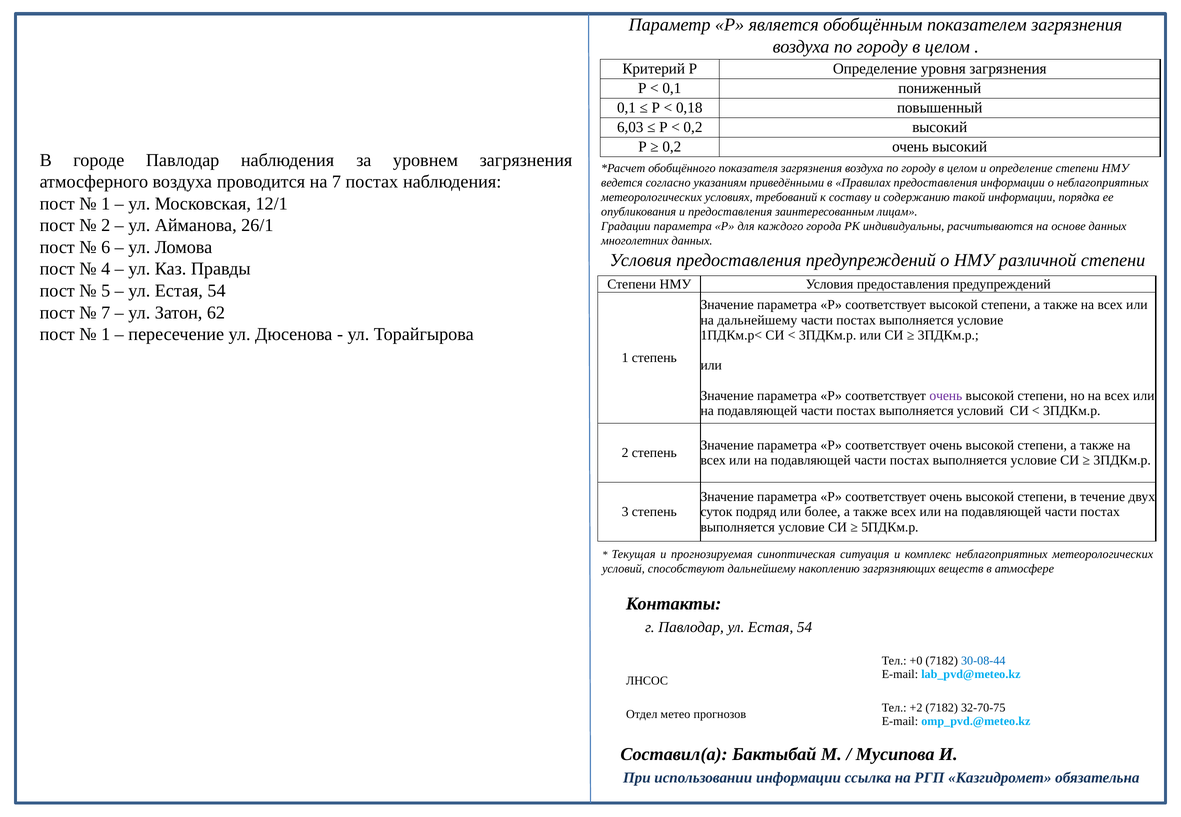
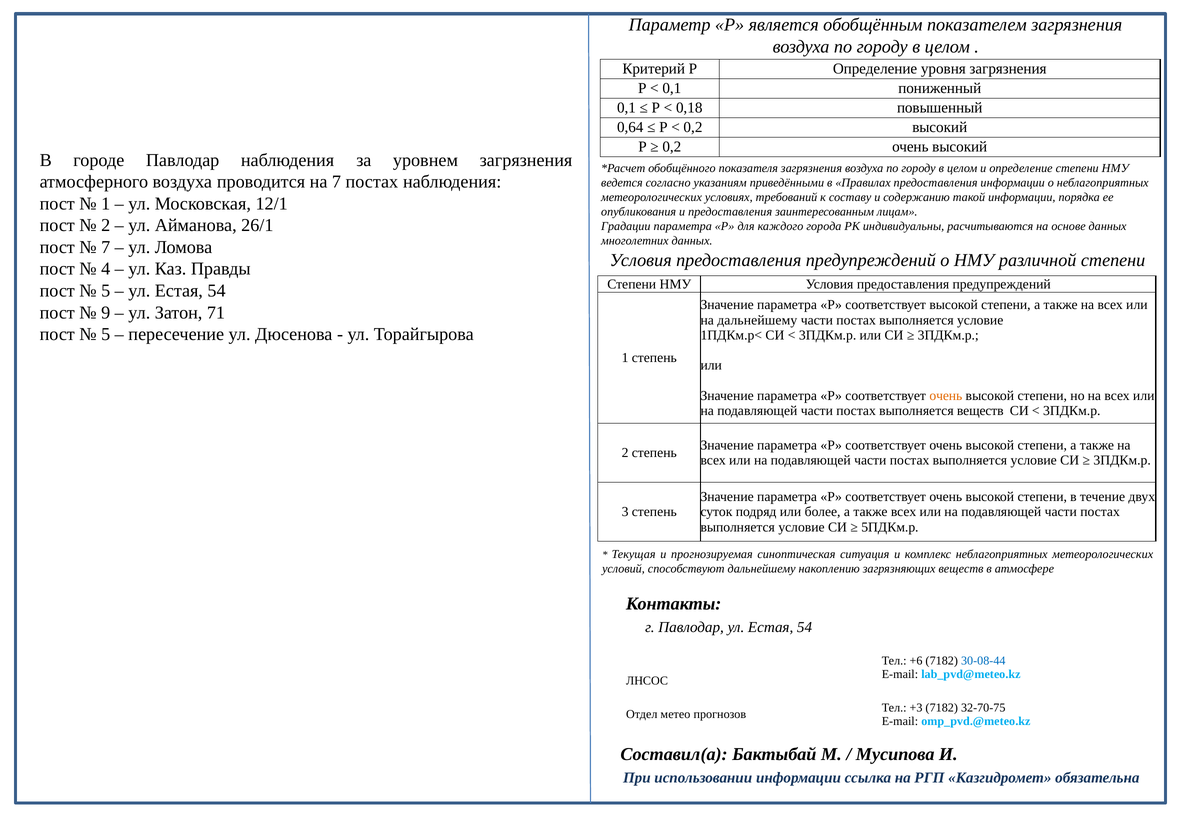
6,03: 6,03 -> 0,64 (630, 127)
6: 6 -> 7 (106, 247)
7: 7 -> 9 (106, 313)
62: 62 -> 71 (216, 313)
1: 1 -> 5 (106, 335)
очень colour: purple -> orange (946, 396)
выполняется условий: условий -> веществ (980, 411)
+0: +0 -> +6 (916, 661)
+2: +2 -> +3 (916, 708)
